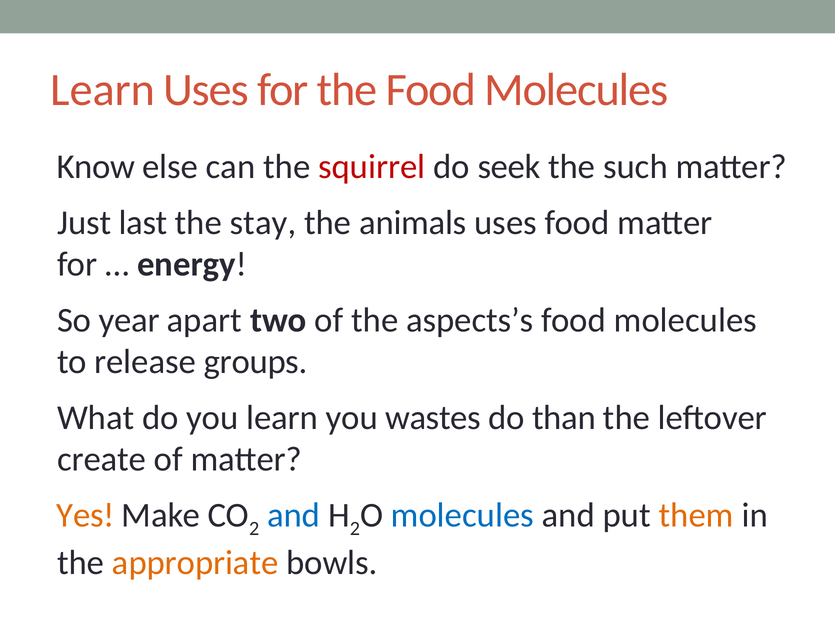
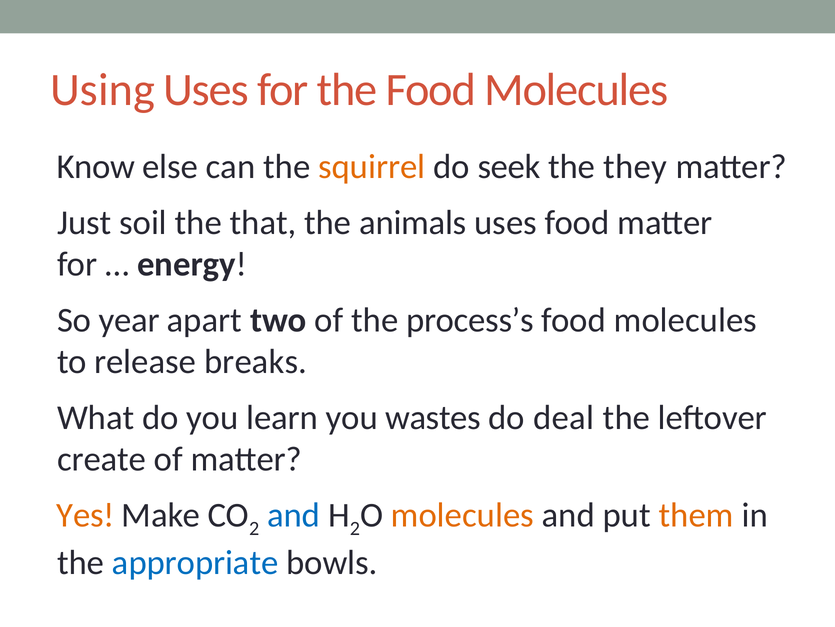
Learn: Learn -> Using (103, 90)
squirrel colour: red -> orange (372, 167)
such: such -> they (635, 167)
last: last -> soil (143, 222)
stay: stay -> that (263, 222)
aspects’s: aspects’s -> process’s (470, 320)
groups: groups -> breaks (256, 361)
than: than -> deal (564, 417)
molecules colour: blue -> orange (462, 515)
appropriate colour: orange -> blue (195, 562)
